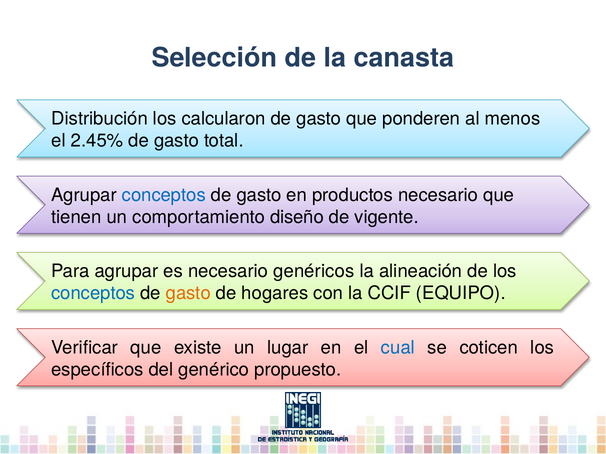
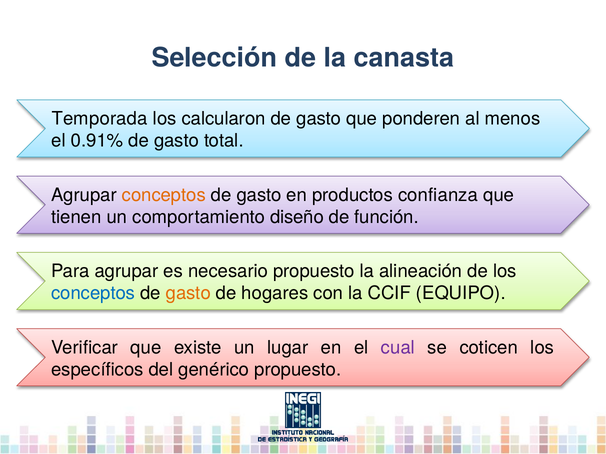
Distribución: Distribución -> Temporada (100, 119)
2.45%: 2.45% -> 0.91% (97, 141)
conceptos colour: blue -> orange (164, 195)
productos necesario: necesario -> confianza (438, 195)
vigente: vigente -> función (387, 217)
necesario genéricos: genéricos -> propuesto (314, 272)
cual colour: blue -> purple (398, 348)
